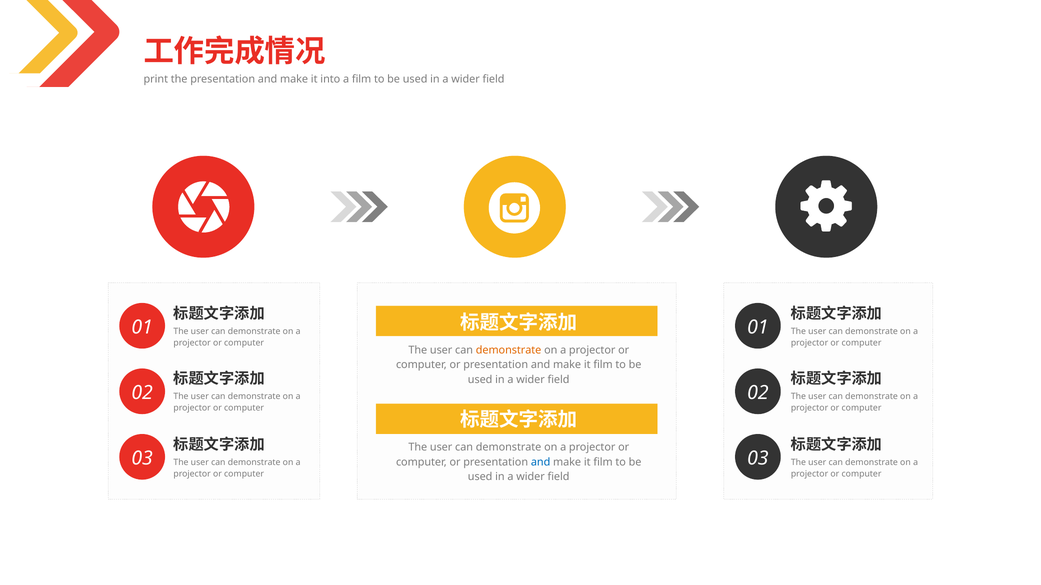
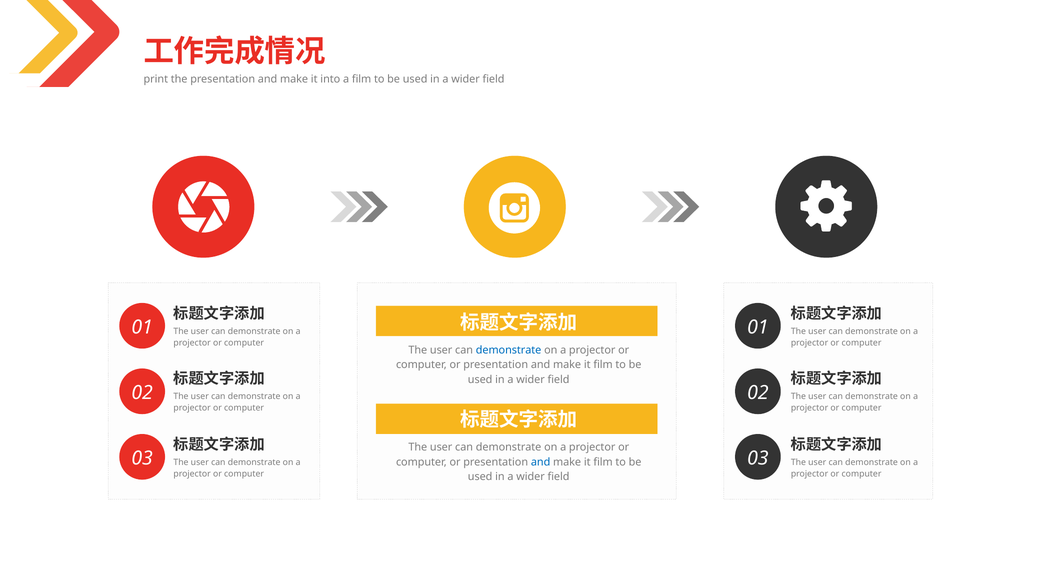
demonstrate colour: orange -> blue (509, 350)
